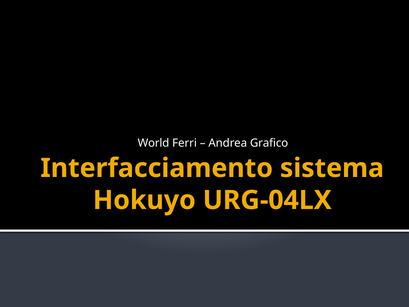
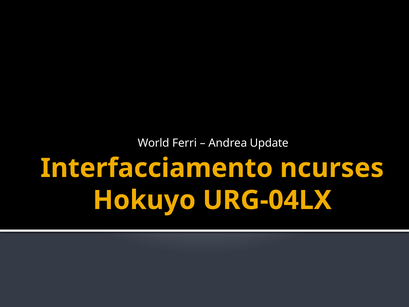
Grafico: Grafico -> Update (269, 143)
sistema: sistema -> ncurses (332, 168)
